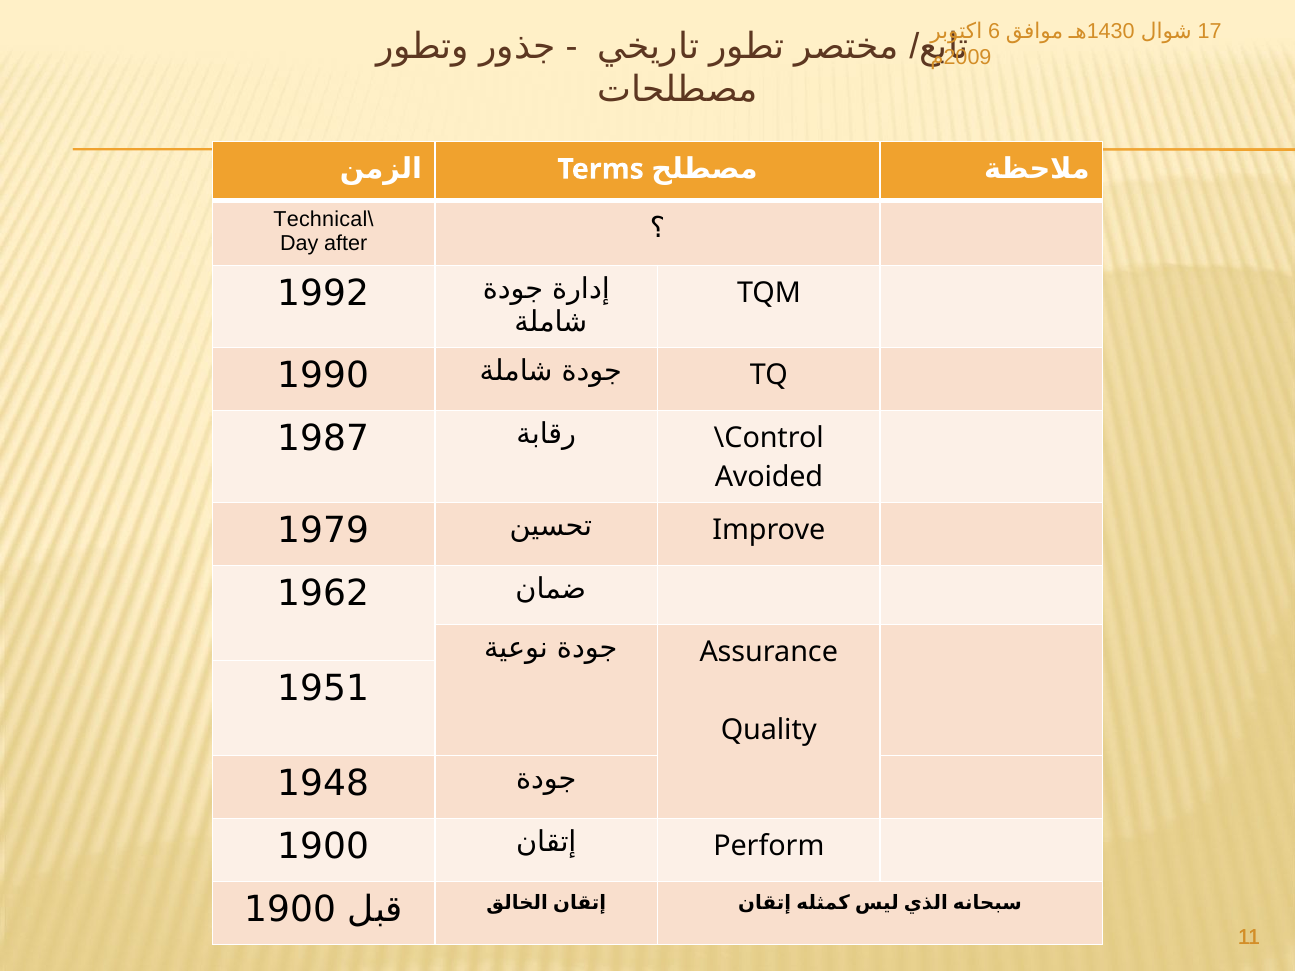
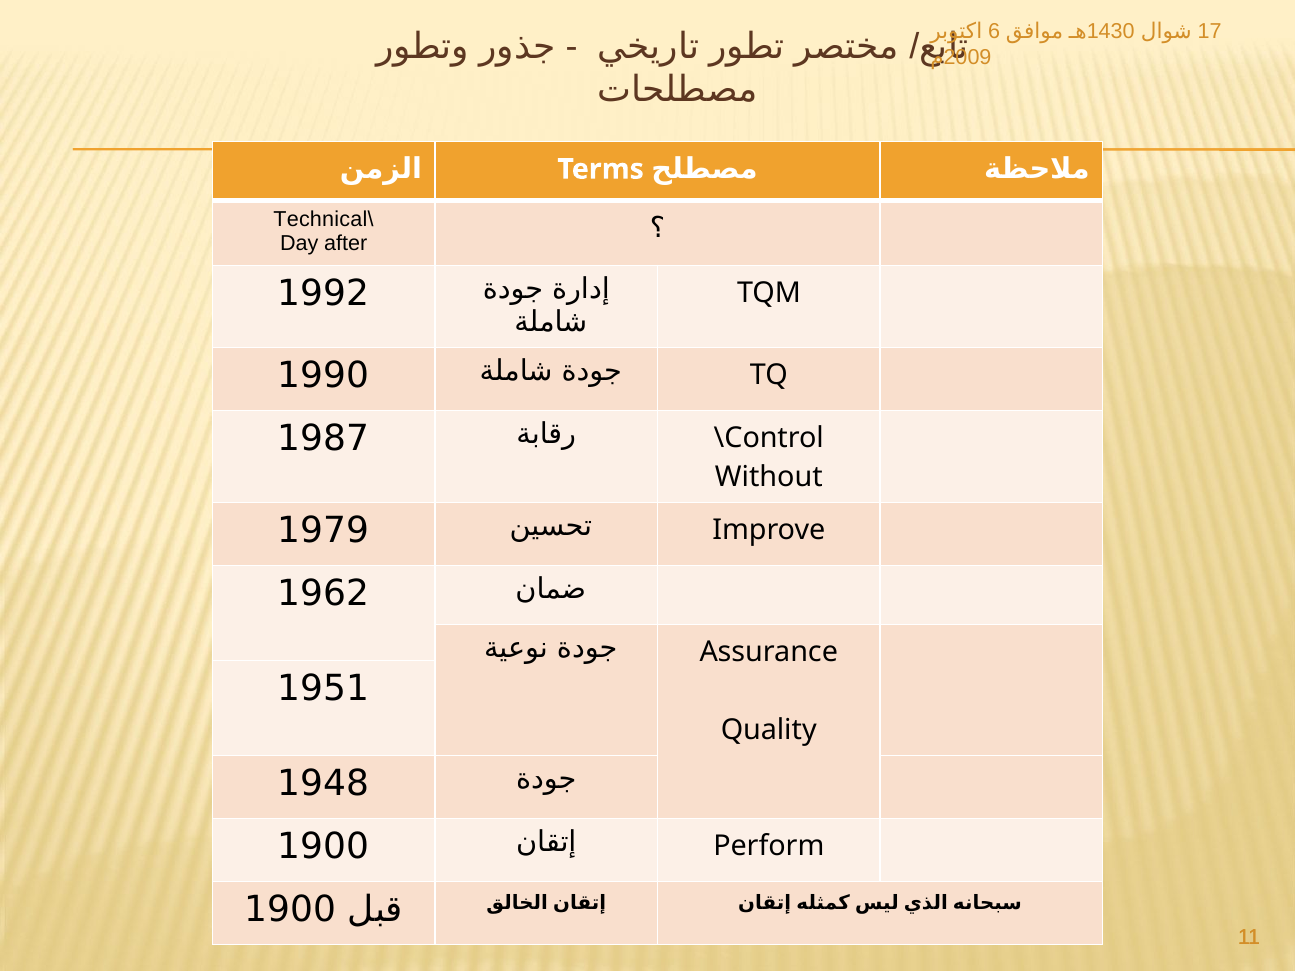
Avoided: Avoided -> Without (769, 477)
